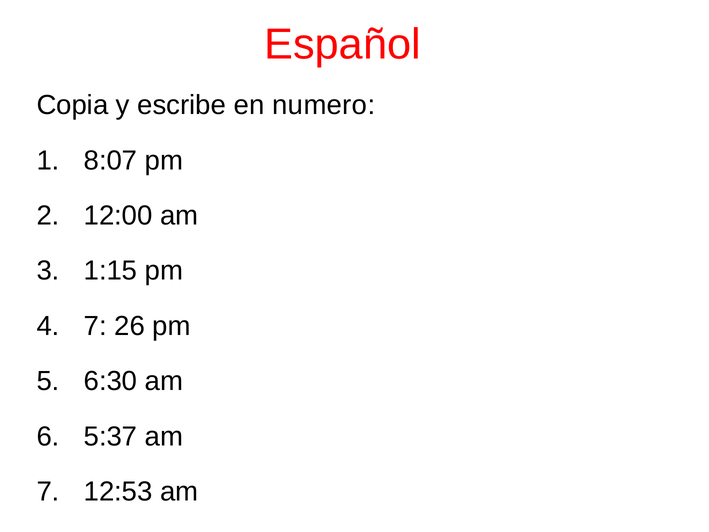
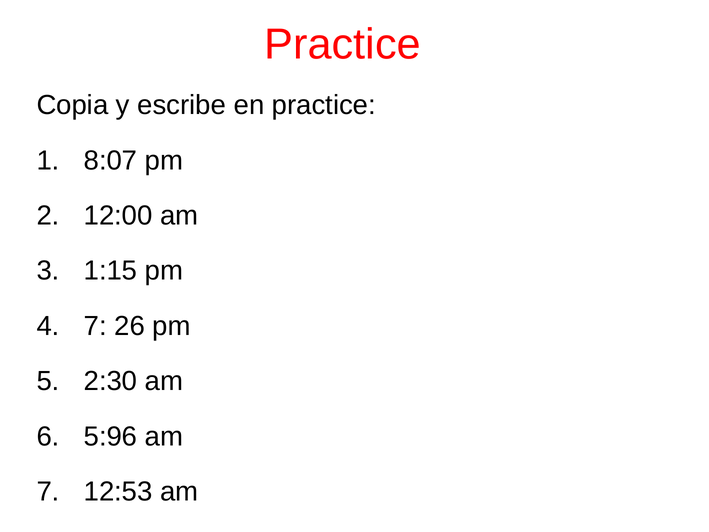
Español: Español -> Practice (343, 44)
en numero: numero -> practice (324, 105)
6:30: 6:30 -> 2:30 (111, 381)
5:37: 5:37 -> 5:96 (111, 436)
